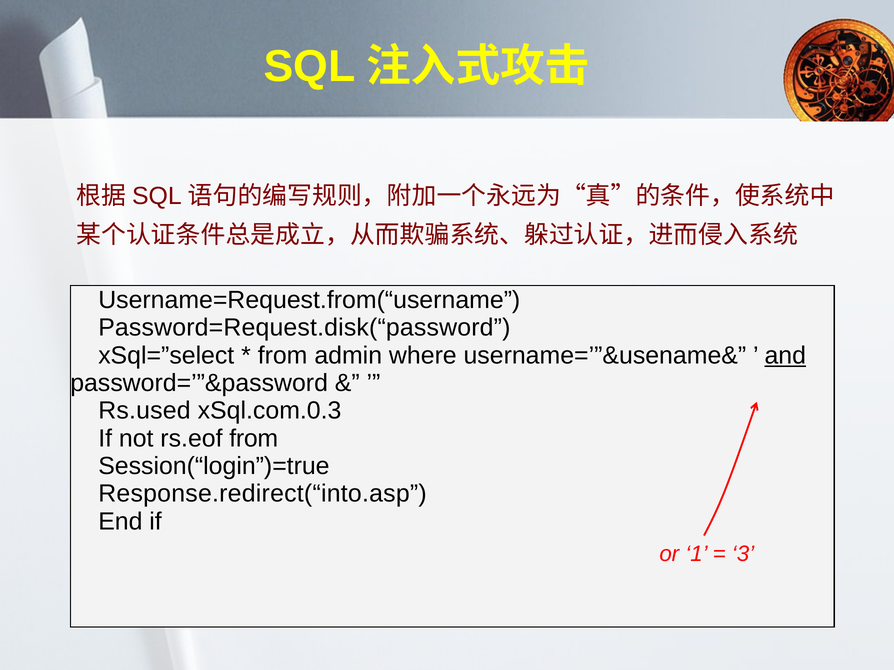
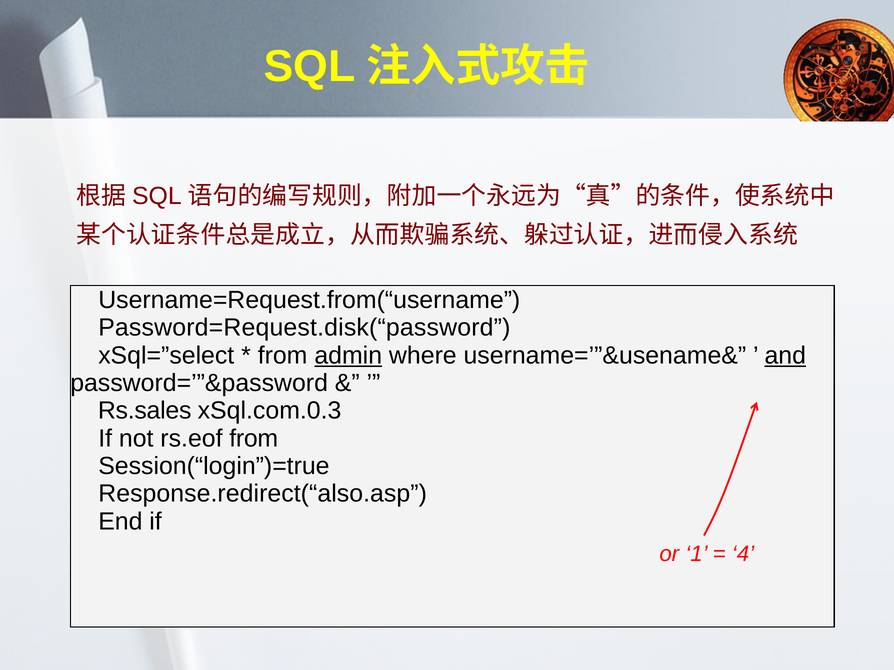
admin underline: none -> present (348, 356)
Rs.used: Rs.used -> Rs.sales (145, 411)
Response.redirect(“into.asp: Response.redirect(“into.asp -> Response.redirect(“also.asp (263, 494)
3: 3 -> 4 (743, 554)
